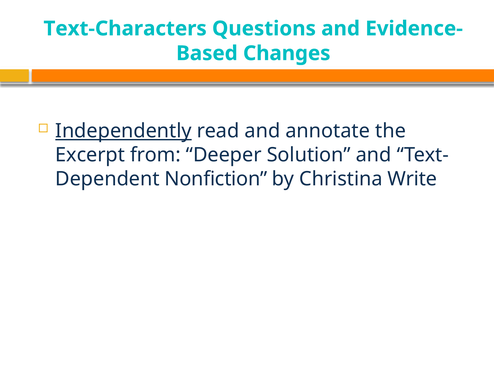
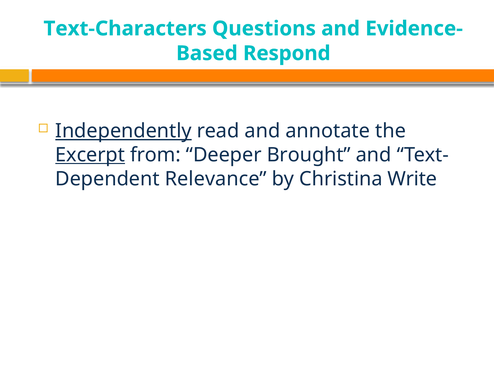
Changes: Changes -> Respond (287, 53)
Excerpt underline: none -> present (90, 155)
Solution: Solution -> Brought (309, 155)
Nonfiction: Nonfiction -> Relevance (216, 179)
